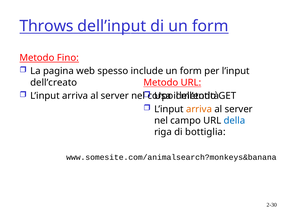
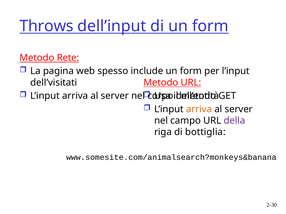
Fino: Fino -> Rete (68, 58)
dell’creato: dell’creato -> dell’visitati (54, 83)
della colour: blue -> purple (234, 121)
